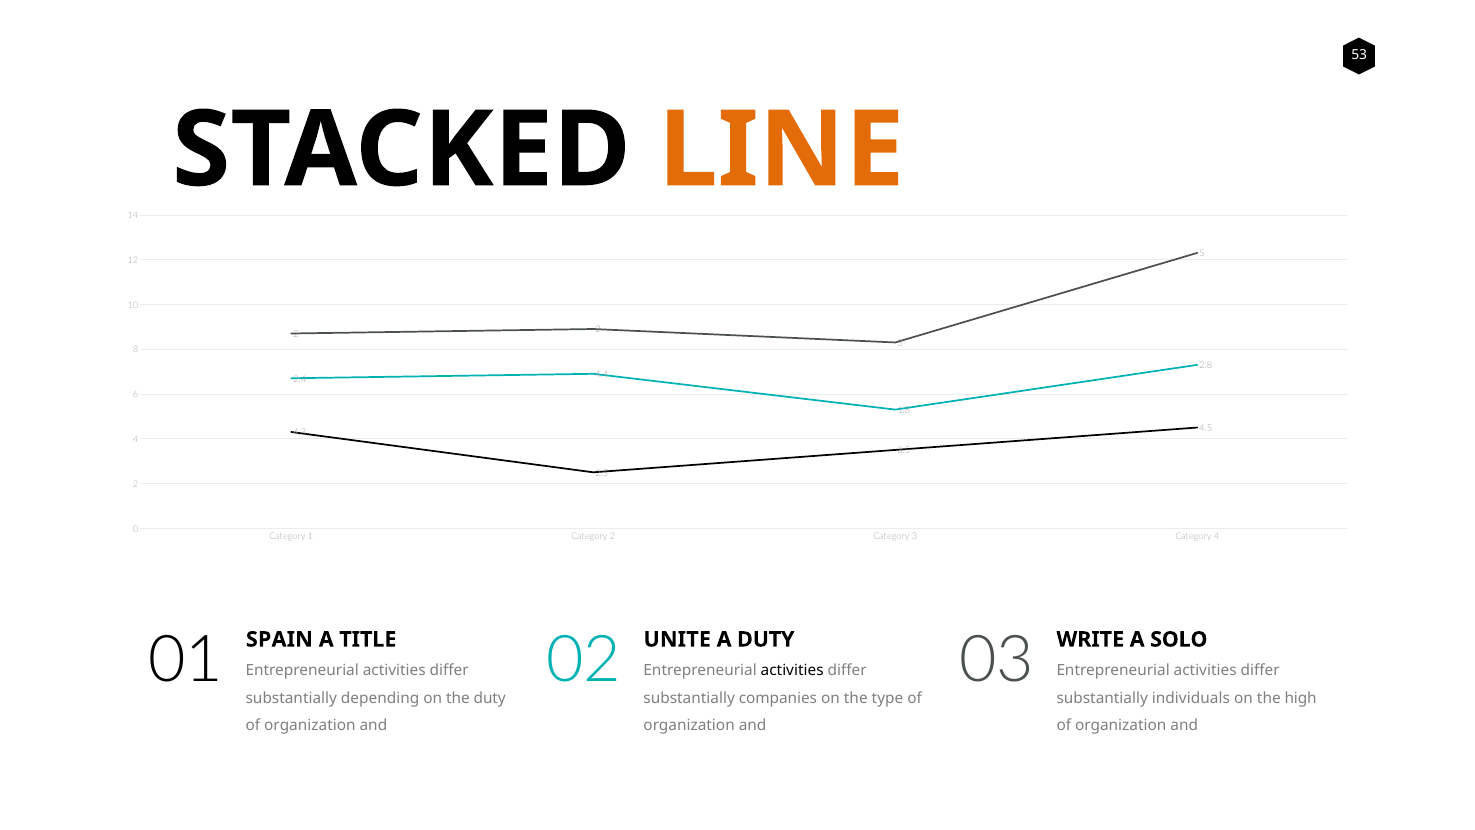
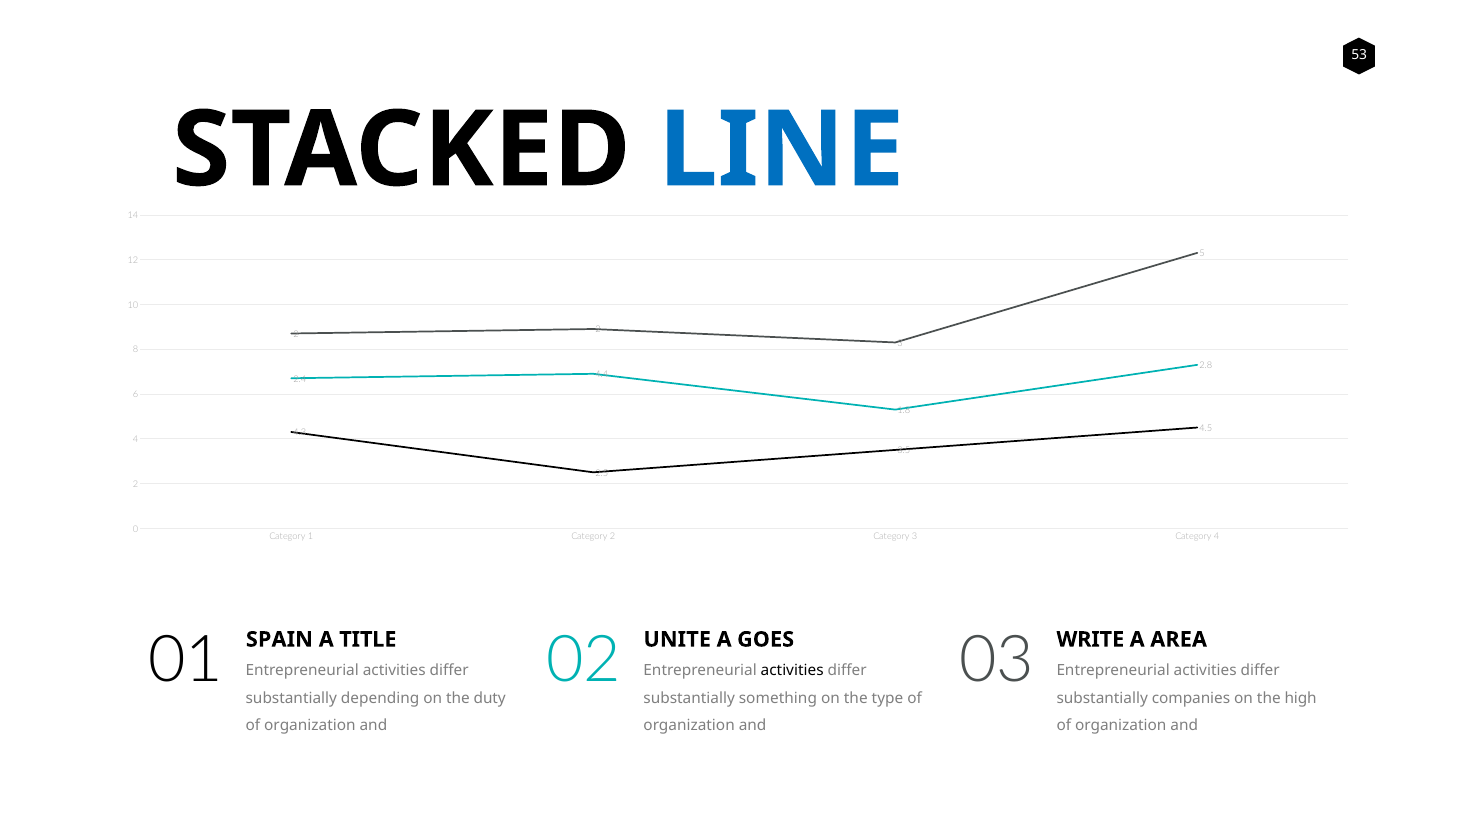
LINE colour: orange -> blue (781, 150)
A DUTY: DUTY -> GOES (766, 639)
SOLO: SOLO -> AREA (1179, 639)
companies: companies -> something (778, 698)
individuals: individuals -> companies (1191, 698)
